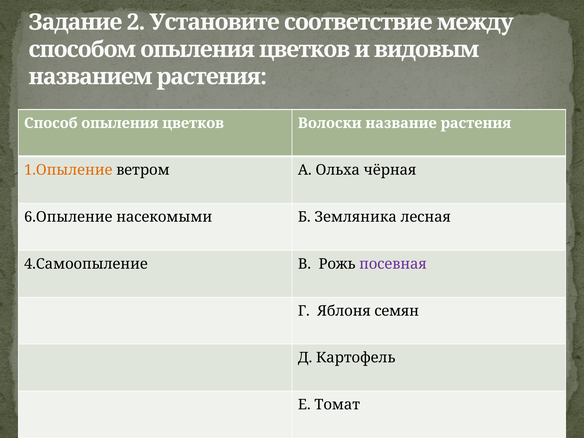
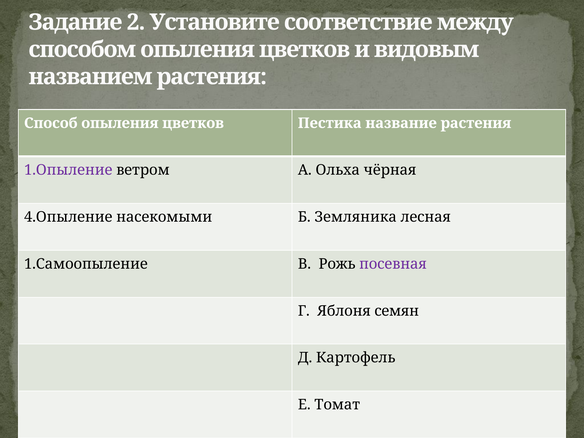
Волоски: Волоски -> Пестика (330, 123)
1.Опыление colour: orange -> purple (68, 170)
6.Опыление: 6.Опыление -> 4.Опыление (68, 217)
4.Самоопыление: 4.Самоопыление -> 1.Самоопыление (86, 264)
